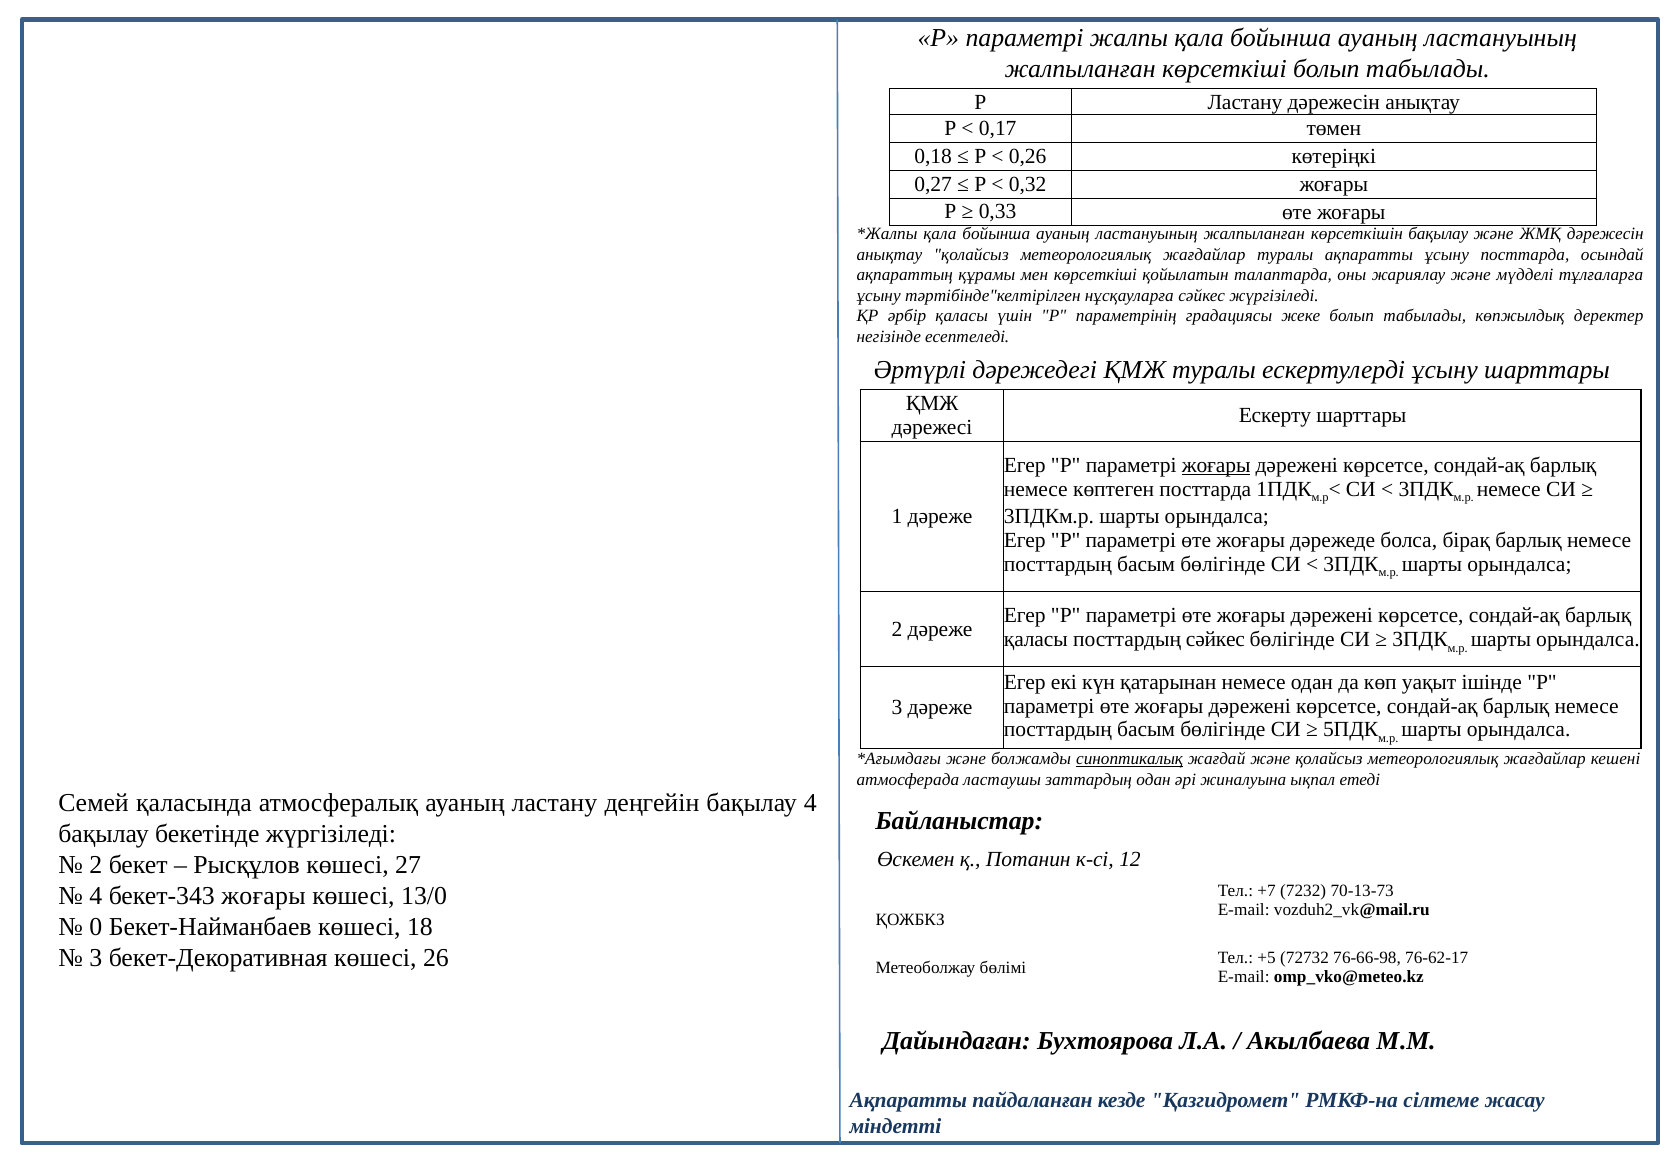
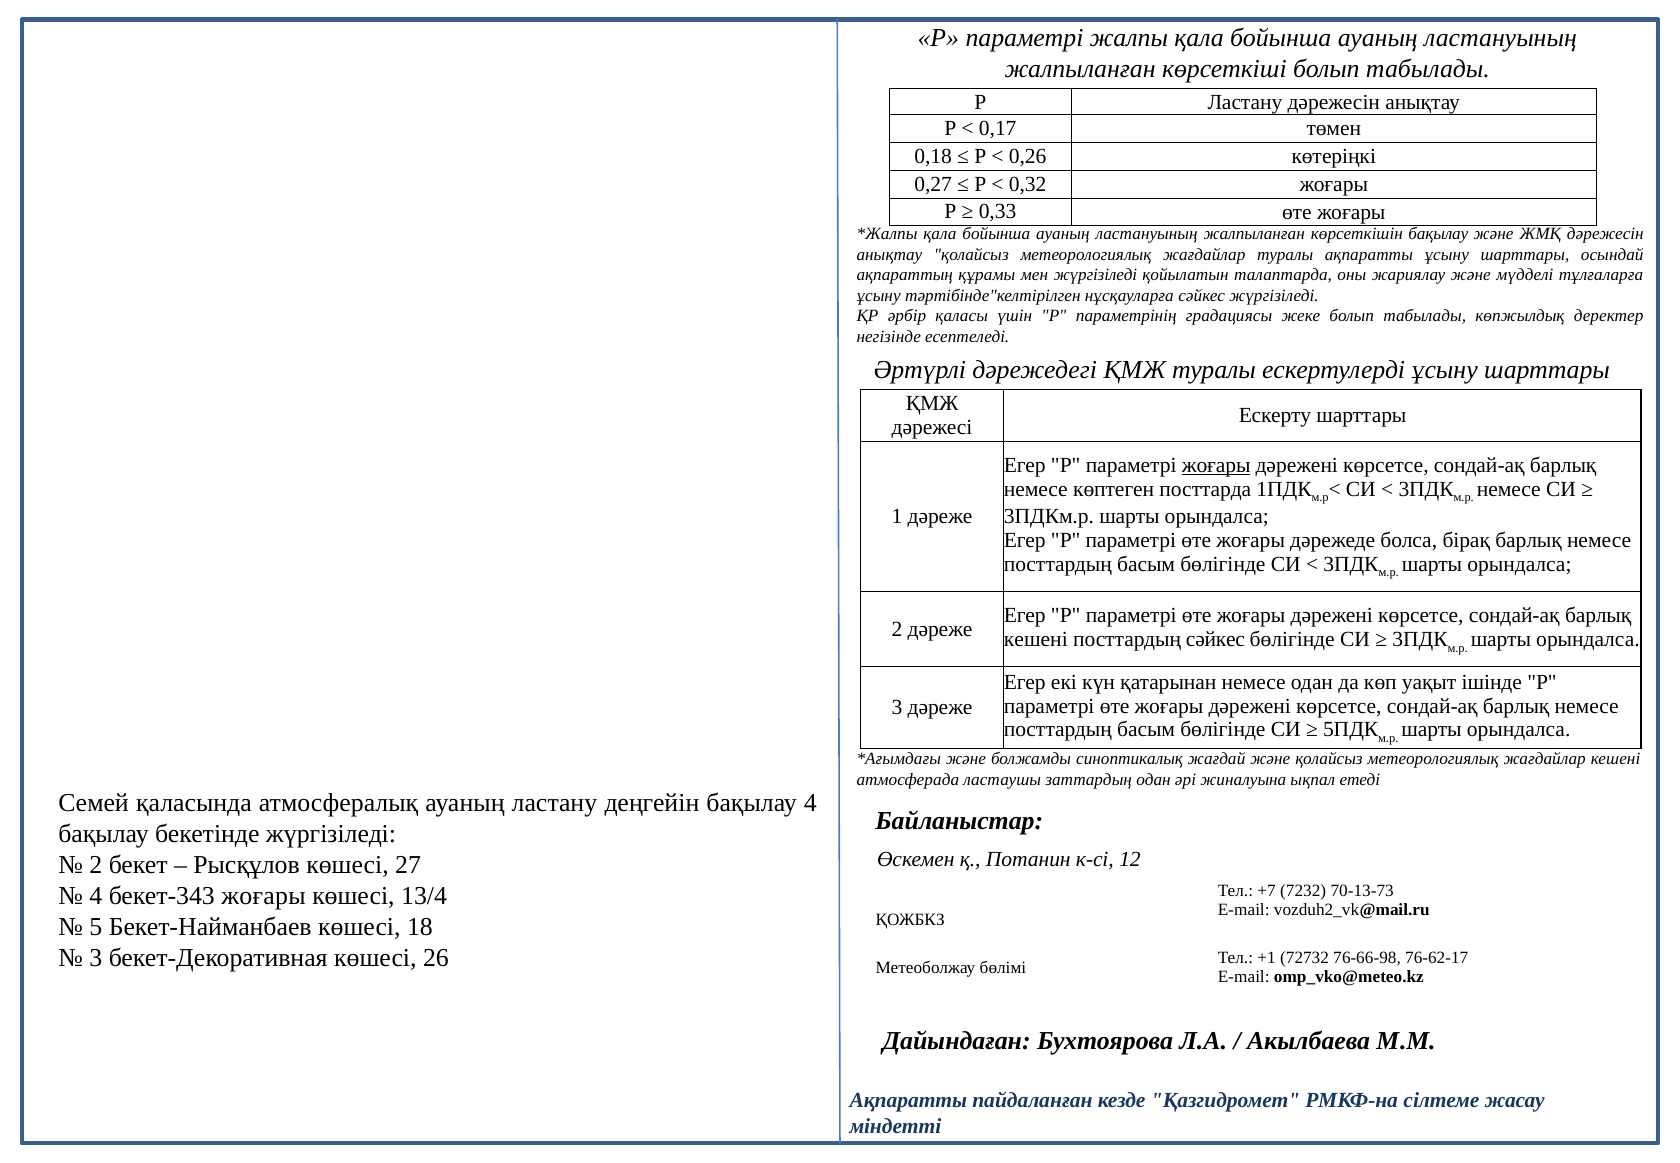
ақпаратты ұсыну посттарда: посттарда -> шарттары (1525, 254)
мен көрсеткіші: көрсеткіші -> жүргізіледі (1095, 275)
қаласы: қаласы -> кешені (1036, 640)
синоптикалық underline: present -> none (1130, 759)
13/0: 13/0 -> 13/4 (424, 896)
0: 0 -> 5 (96, 927)
+5: +5 -> +1 (1267, 958)
